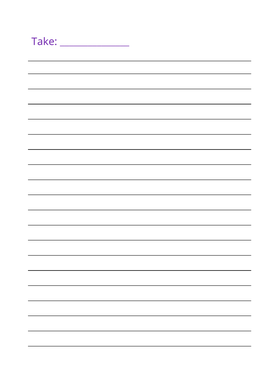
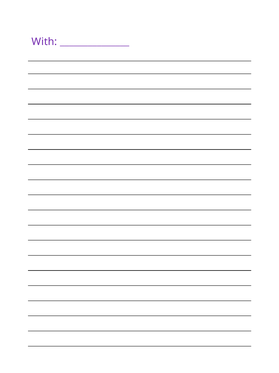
Take: Take -> With (44, 42)
